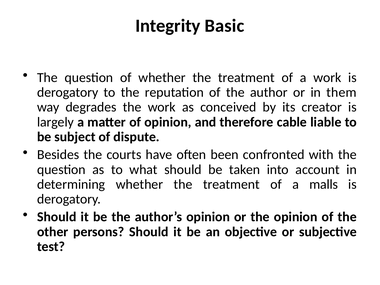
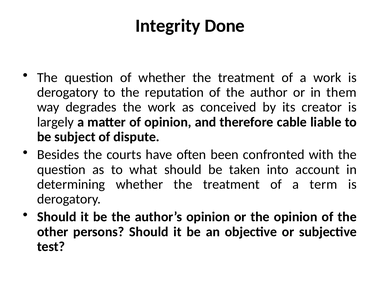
Basic: Basic -> Done (225, 26)
malls: malls -> term (324, 184)
